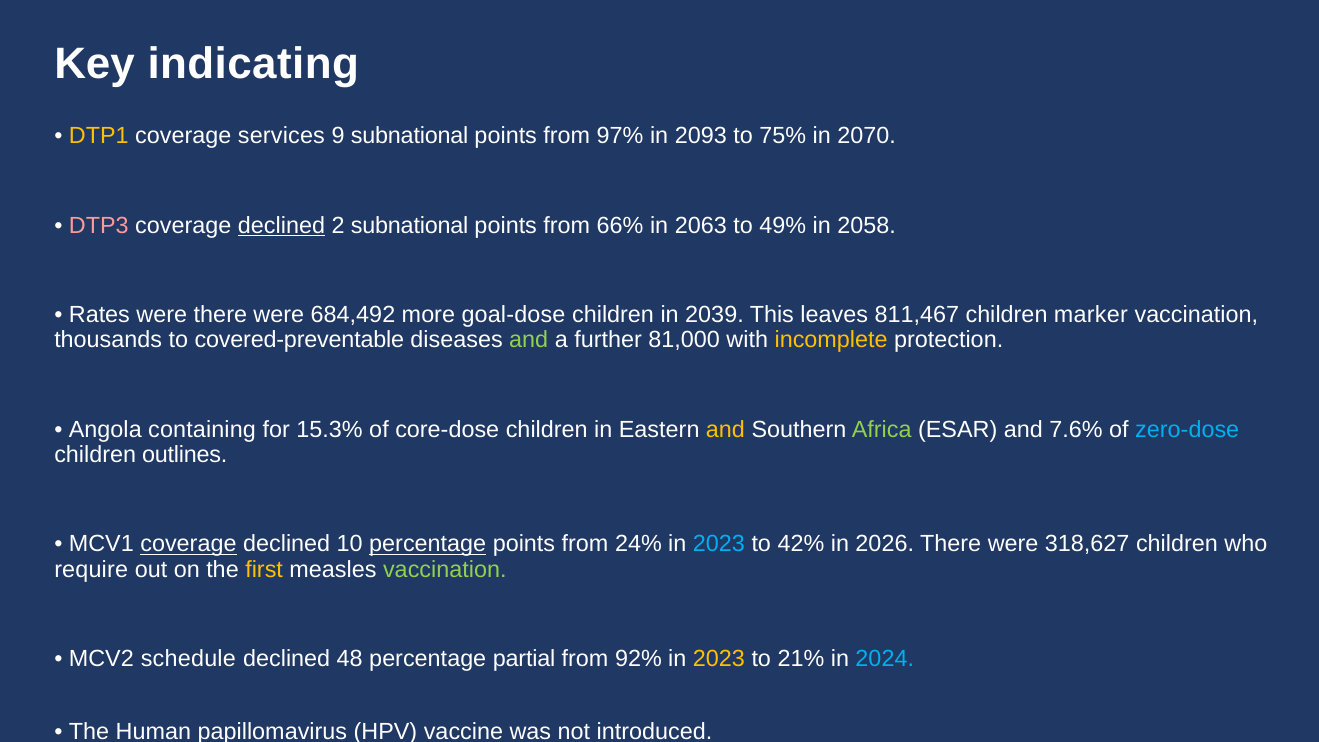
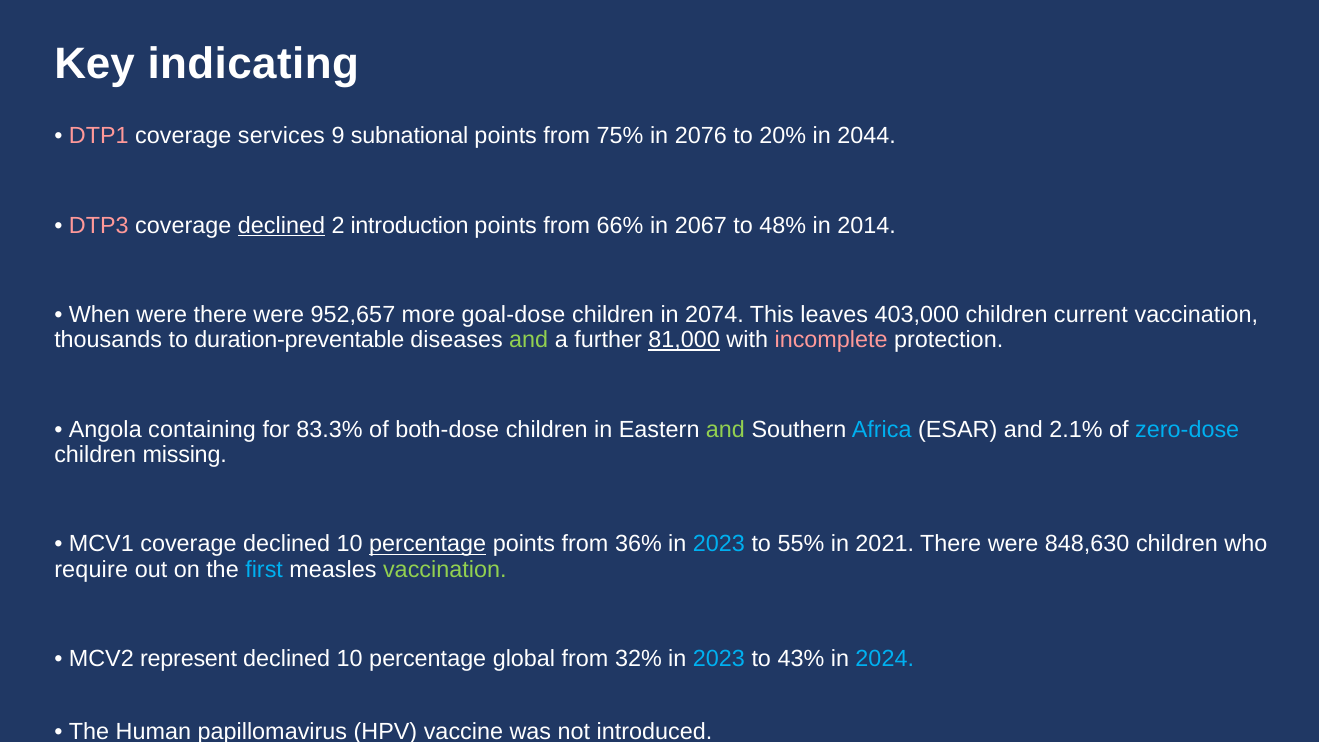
DTP1 colour: yellow -> pink (99, 136)
97%: 97% -> 75% (620, 136)
2093: 2093 -> 2076 (701, 136)
75%: 75% -> 20% (783, 136)
2070: 2070 -> 2044 (867, 136)
2 subnational: subnational -> introduction (410, 225)
2063: 2063 -> 2067 (701, 225)
49%: 49% -> 48% (783, 225)
2058: 2058 -> 2014 (867, 225)
Rates: Rates -> When (99, 315)
684,492: 684,492 -> 952,657 (353, 315)
2039: 2039 -> 2074 (714, 315)
811,467: 811,467 -> 403,000 (917, 315)
marker: marker -> current (1091, 315)
covered-preventable: covered-preventable -> duration-preventable (299, 340)
81,000 underline: none -> present (684, 340)
incomplete colour: yellow -> pink (831, 340)
15.3%: 15.3% -> 83.3% (330, 430)
core-dose: core-dose -> both-dose (447, 430)
and colour: yellow -> light green (725, 430)
Africa colour: light green -> light blue (882, 430)
7.6%: 7.6% -> 2.1% (1076, 430)
outlines: outlines -> missing (185, 455)
coverage underline: present -> none (188, 544)
24%: 24% -> 36% (638, 544)
42%: 42% -> 55% (801, 544)
2026: 2026 -> 2021 (885, 544)
318,627: 318,627 -> 848,630 (1087, 544)
first colour: yellow -> light blue (264, 569)
schedule: schedule -> represent (189, 659)
48: 48 -> 10 (350, 659)
partial: partial -> global (524, 659)
92%: 92% -> 32% (638, 659)
2023 colour: yellow -> light blue (719, 659)
21%: 21% -> 43% (801, 659)
